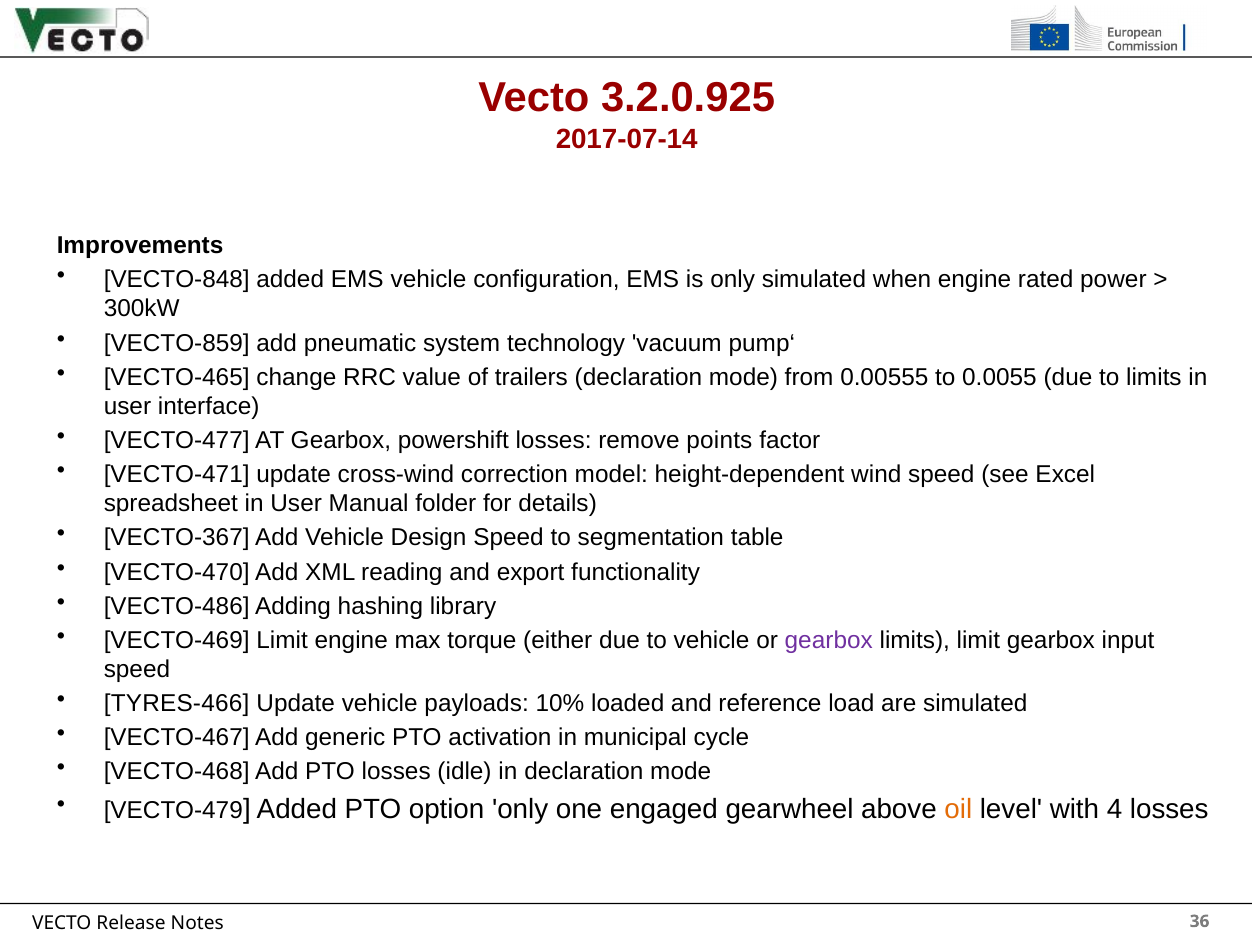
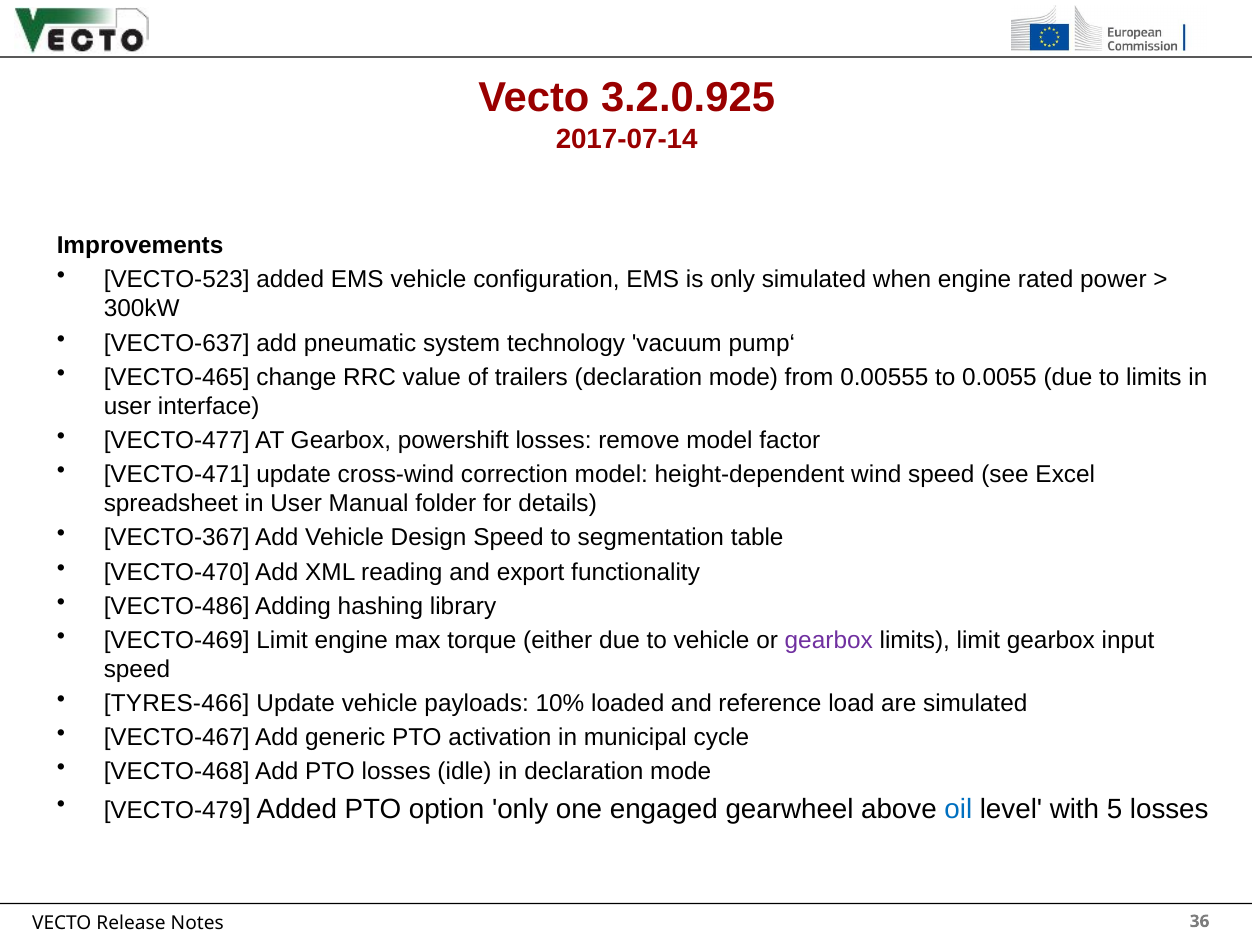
VECTO-848: VECTO-848 -> VECTO-523 (177, 280)
VECTO-859: VECTO-859 -> VECTO-637 (177, 343)
remove points: points -> model (720, 440)
oil colour: orange -> blue (958, 809)
4: 4 -> 5 (1114, 809)
